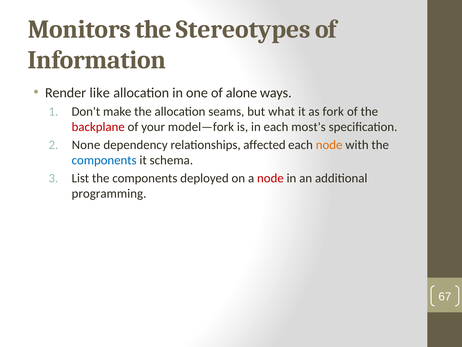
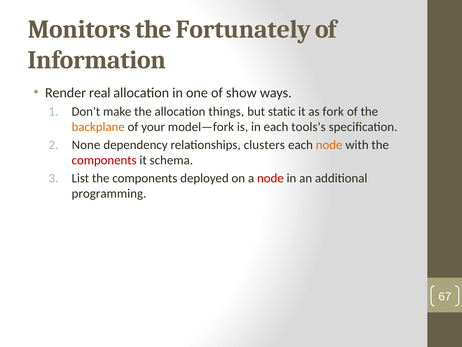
Stereotypes: Stereotypes -> Fortunately (243, 29)
like: like -> real (100, 93)
alone: alone -> show (241, 93)
seams: seams -> things (226, 111)
what: what -> static (282, 111)
backplane colour: red -> orange (98, 127)
most's: most's -> tools's (308, 127)
affected: affected -> clusters (264, 145)
components colour: blue -> red (104, 160)
